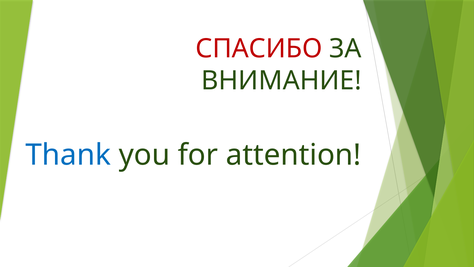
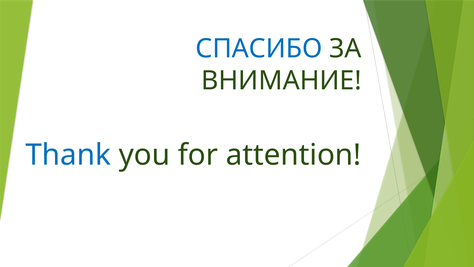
СПАСИБО colour: red -> blue (259, 49)
